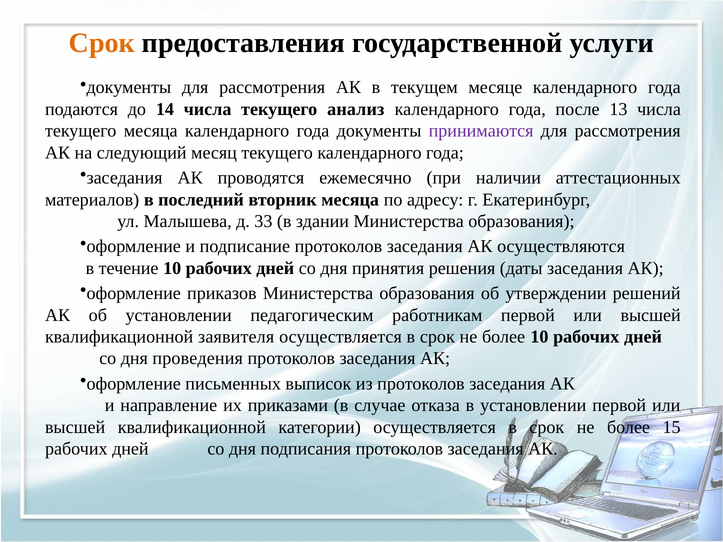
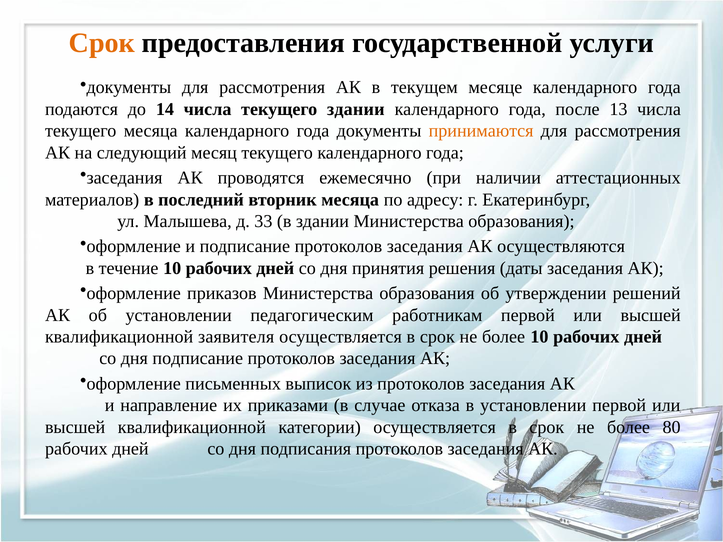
текущего анализ: анализ -> здании (356, 109)
принимаются colour: purple -> orange (481, 131)
дня проведения: проведения -> подписание (198, 359)
15: 15 -> 80 (672, 427)
